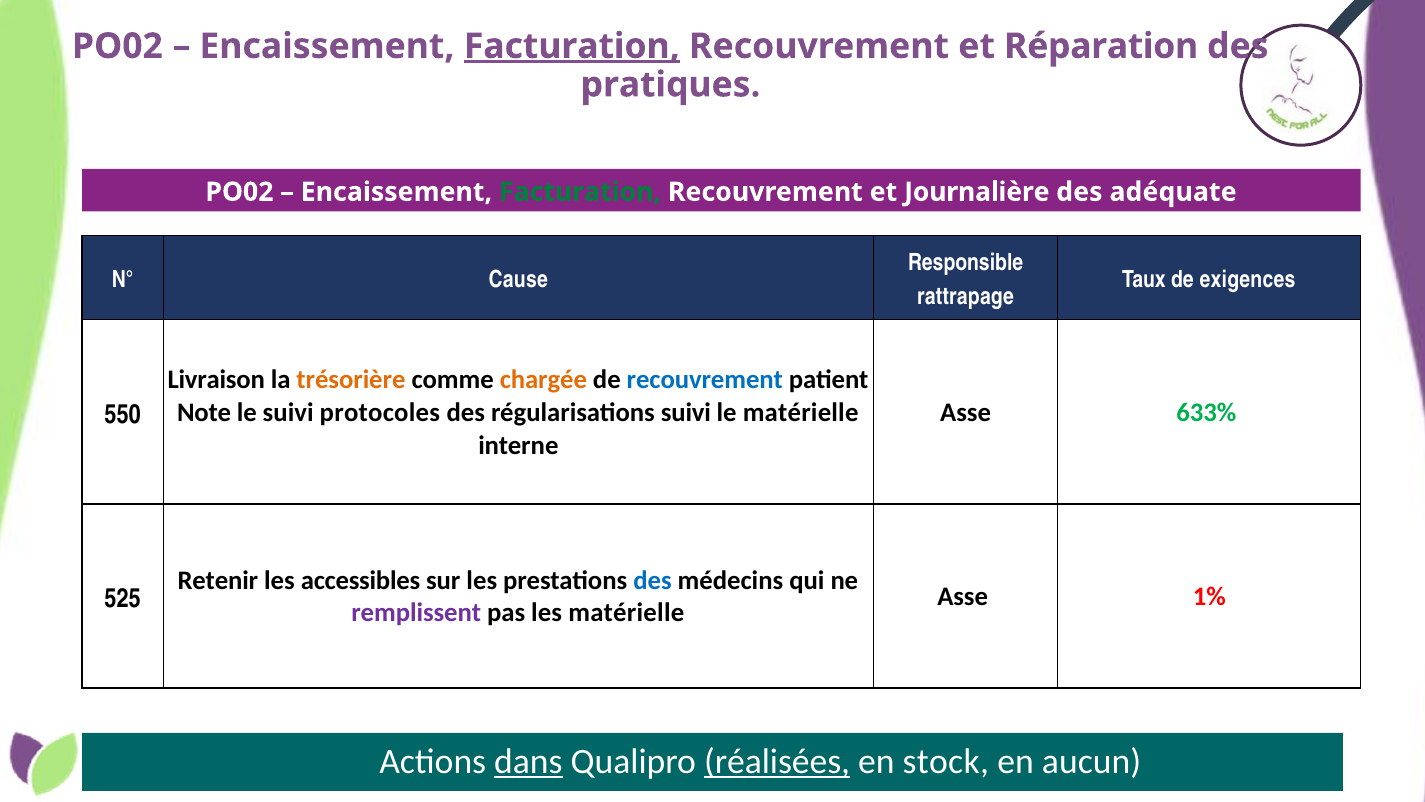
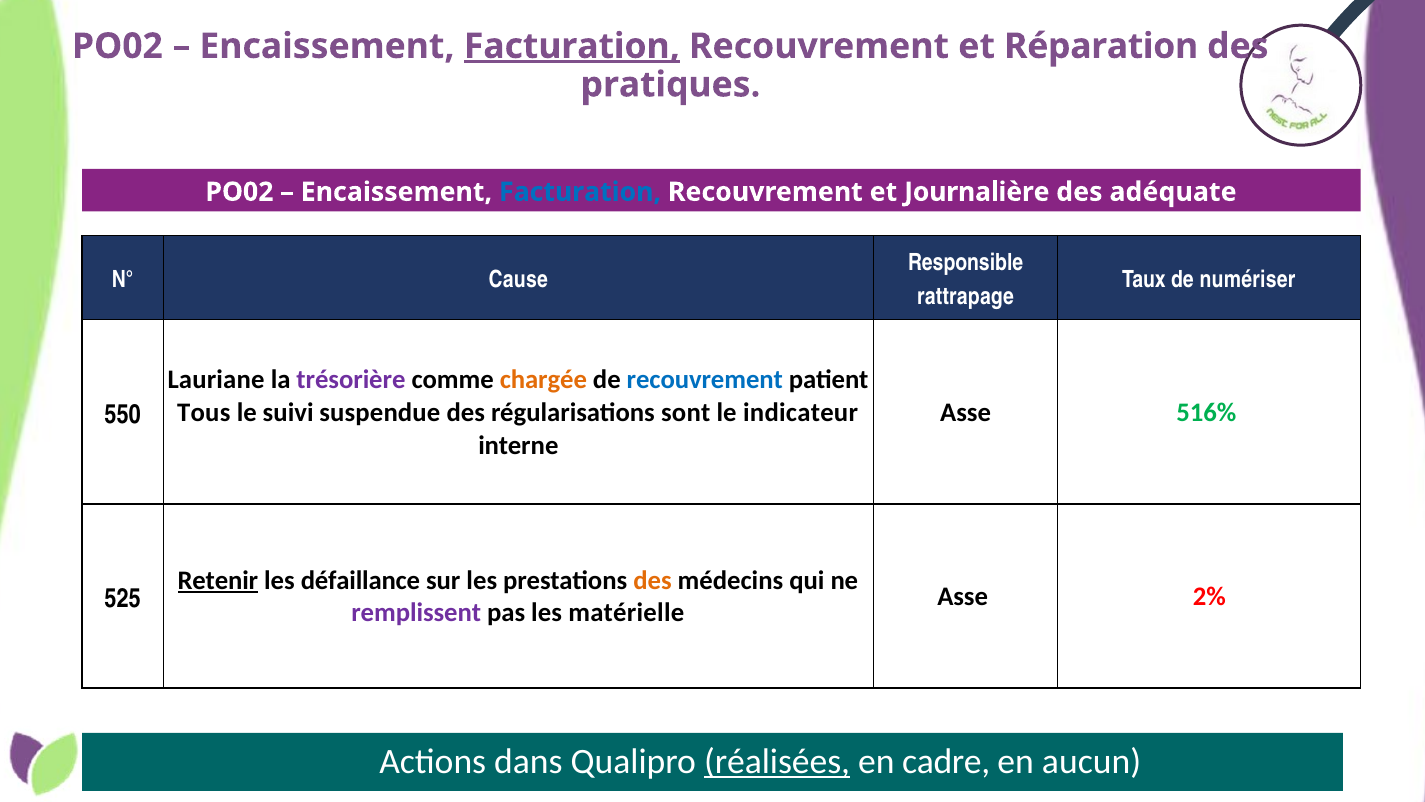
Facturation colour: green -> blue (580, 192)
exigences: exigences -> numériser (1248, 280)
Livraison: Livraison -> Lauriane (216, 380)
trésorière colour: orange -> purple (351, 380)
Note: Note -> Tous (204, 412)
protocoles: protocoles -> suspendue (380, 412)
régularisations suivi: suivi -> sont (686, 412)
le matérielle: matérielle -> indicateur (801, 412)
633%: 633% -> 516% (1206, 412)
Retenir underline: none -> present (218, 580)
accessibles: accessibles -> défaillance (360, 580)
des colour: blue -> orange (652, 580)
1%: 1% -> 2% (1209, 596)
dans underline: present -> none (528, 761)
stock: stock -> cadre (946, 761)
